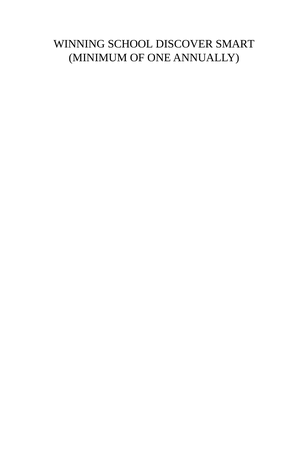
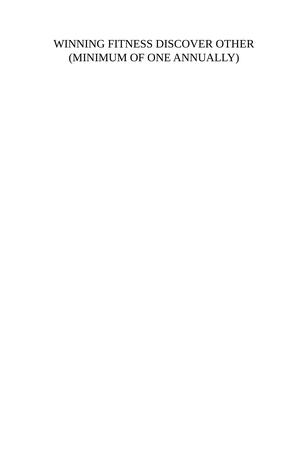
SCHOOL: SCHOOL -> FITNESS (130, 44)
SMART: SMART -> OTHER (235, 44)
